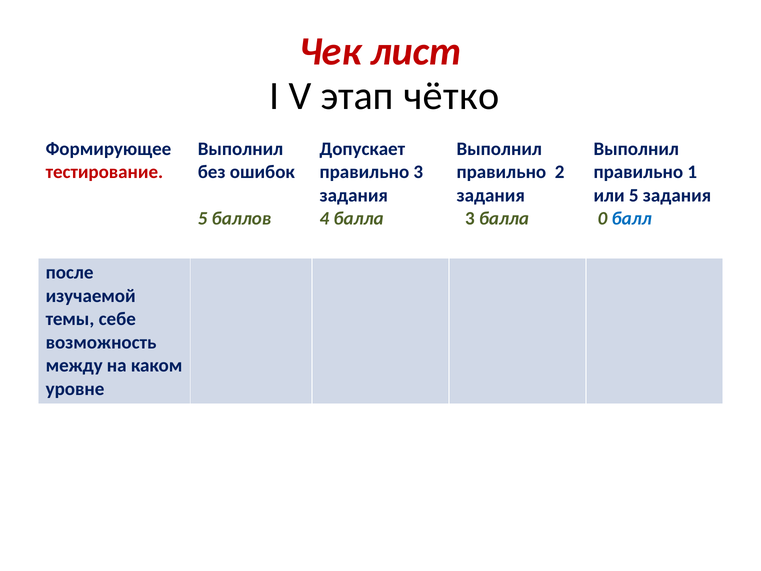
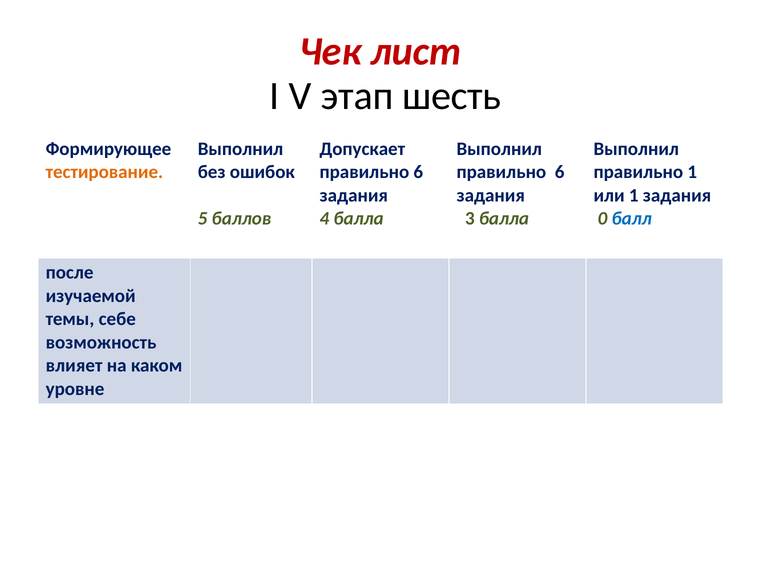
чётко: чётко -> шесть (452, 96)
тестирование colour: red -> orange (104, 172)
3: 3 -> 6 (418, 172)
2: 2 -> 6 (560, 172)
или 5: 5 -> 1 (634, 195)
между: между -> влияет (74, 365)
